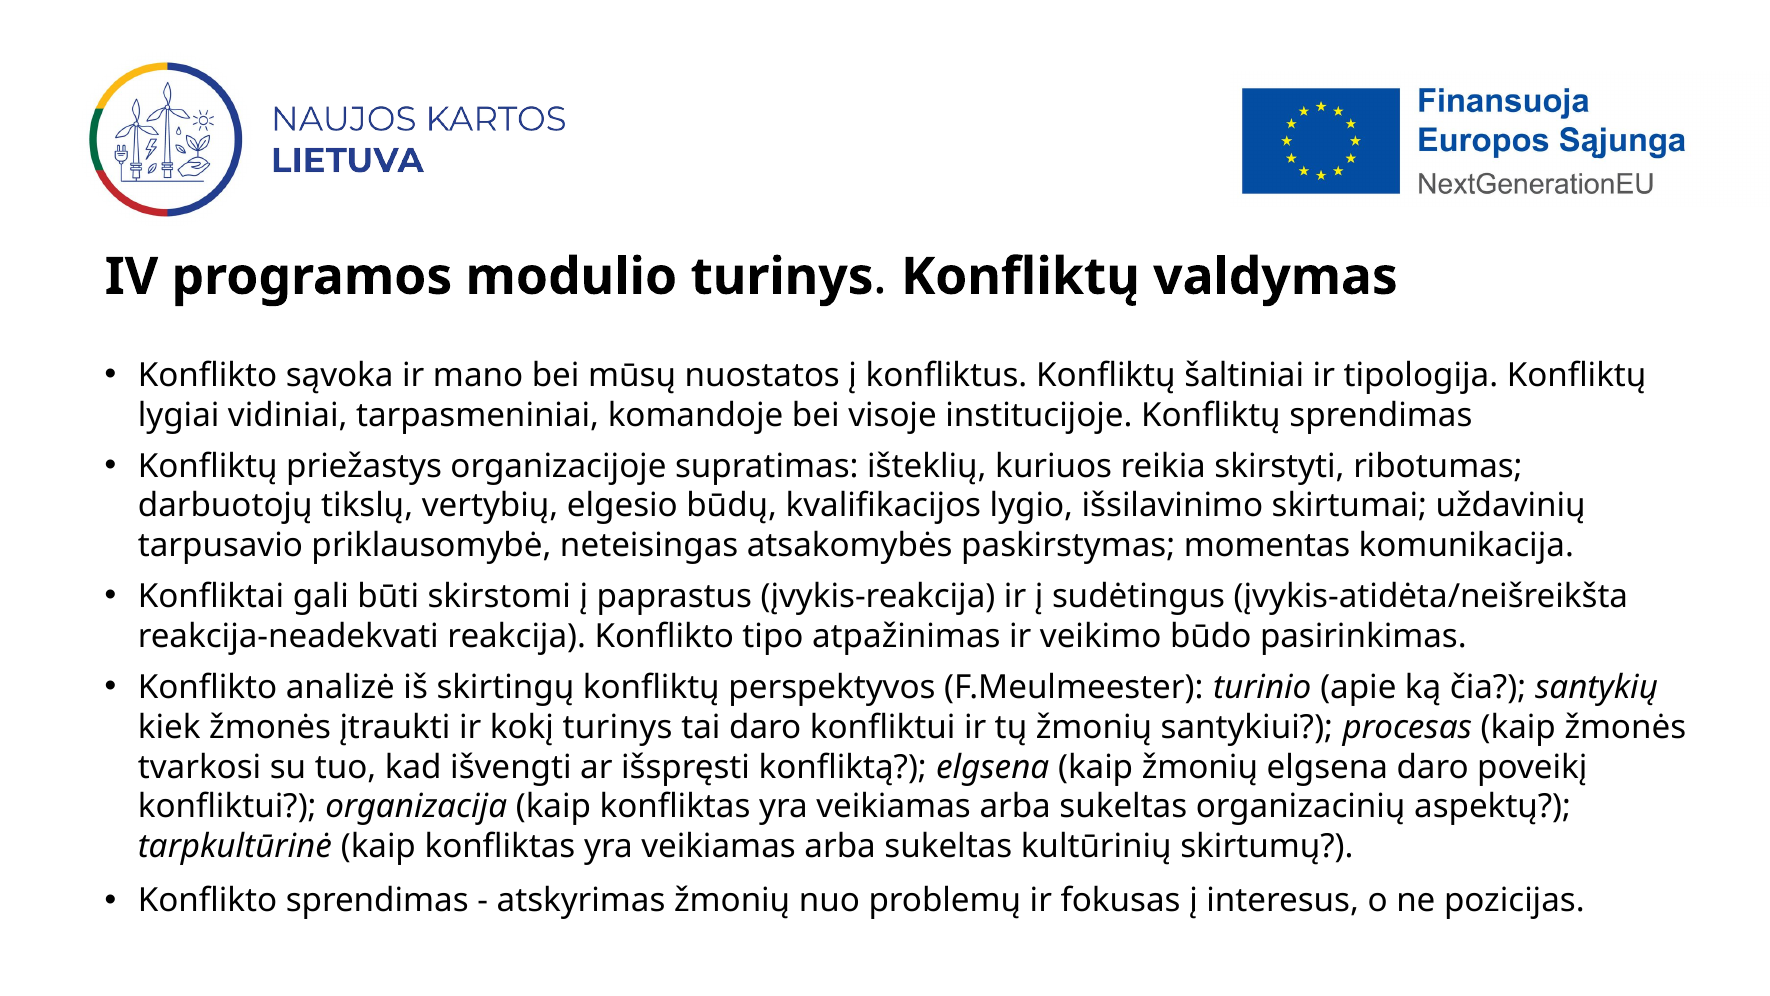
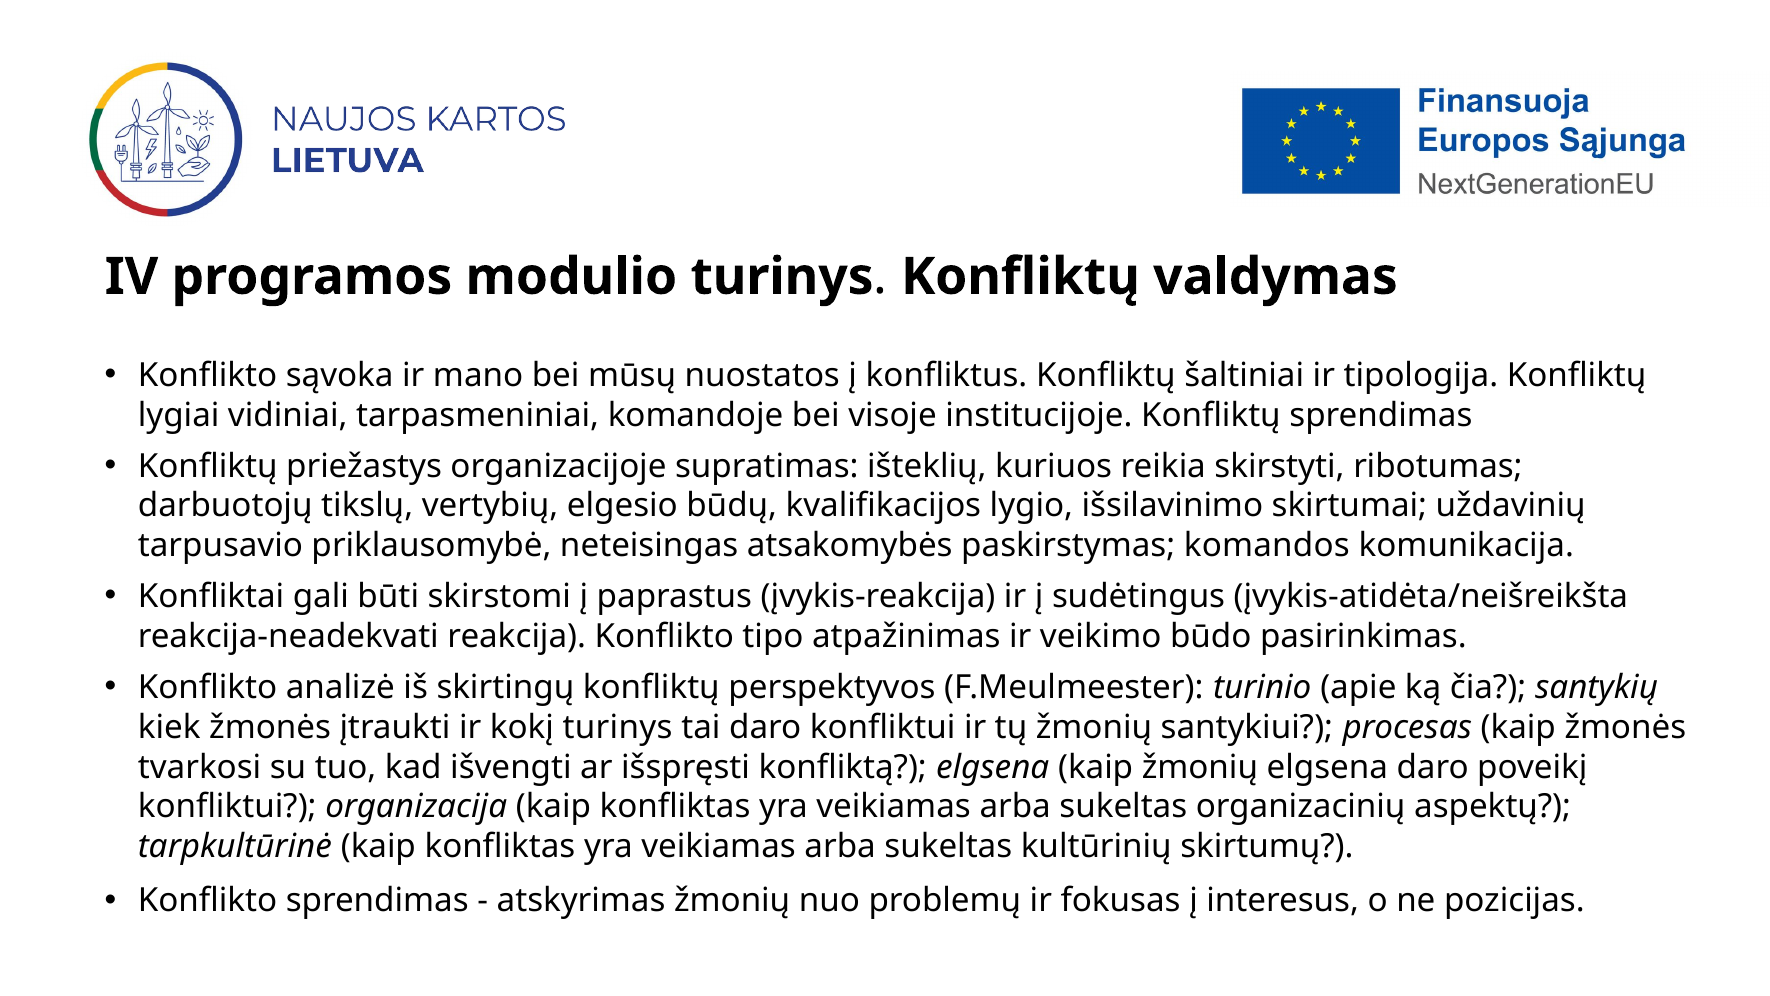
momentas: momentas -> komandos (1267, 546)
